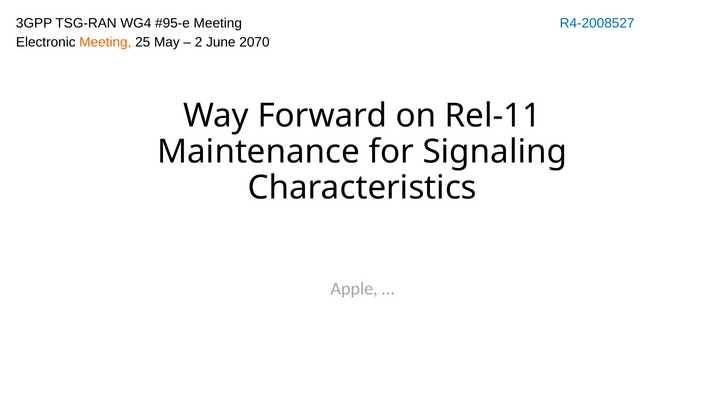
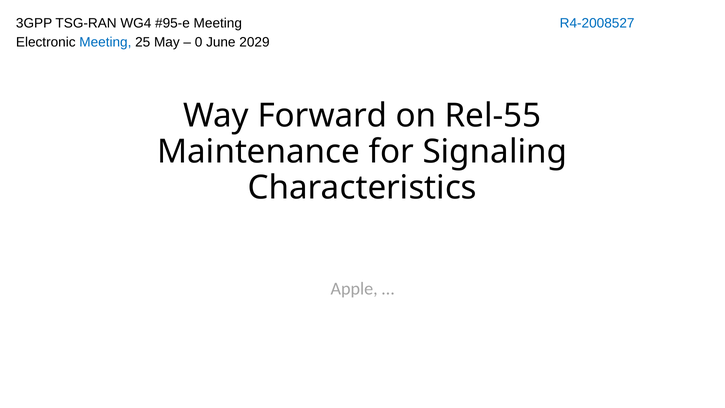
Meeting colour: orange -> blue (105, 42)
2: 2 -> 0 (199, 42)
2070: 2070 -> 2029 (254, 42)
Rel-11: Rel-11 -> Rel-55 (493, 116)
